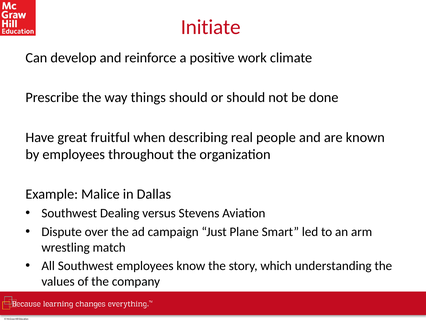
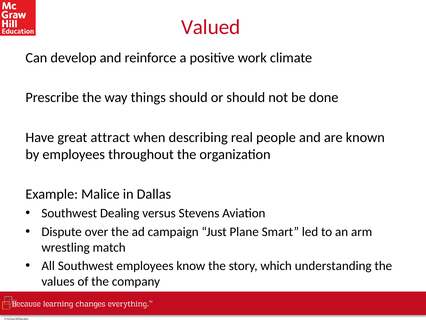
Initiate: Initiate -> Valued (211, 27)
fruitful: fruitful -> attract (110, 137)
